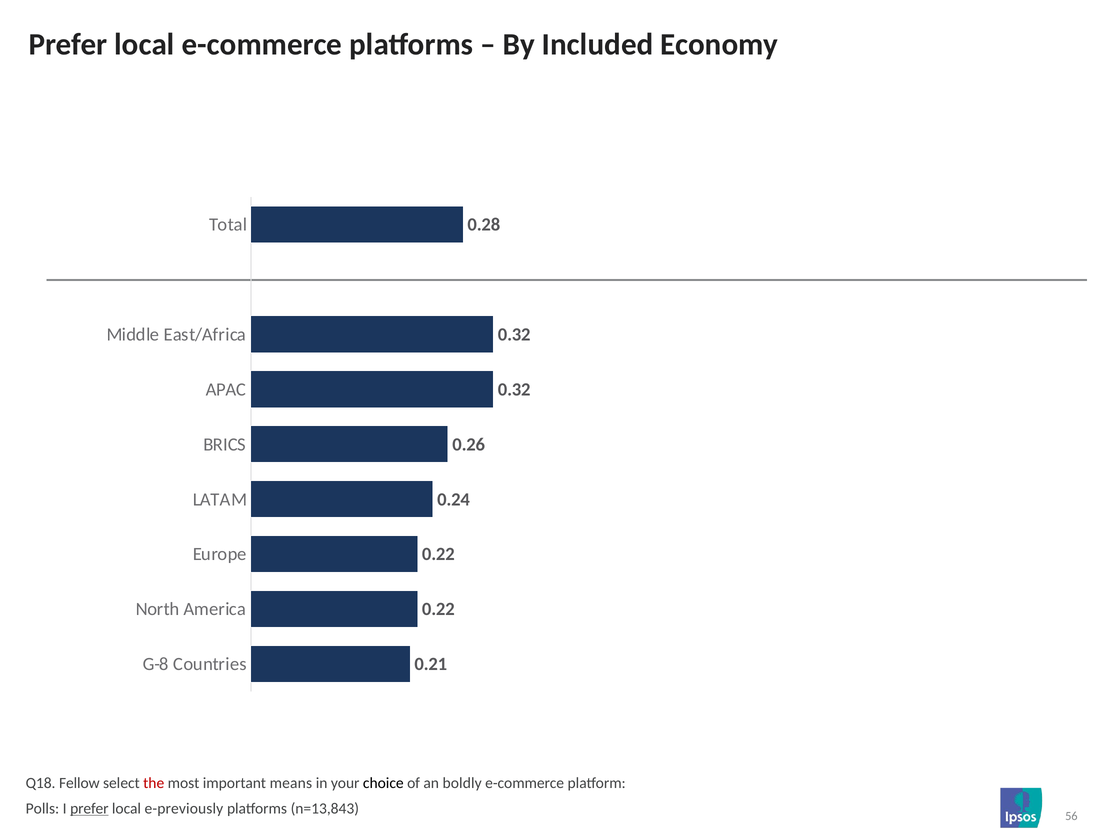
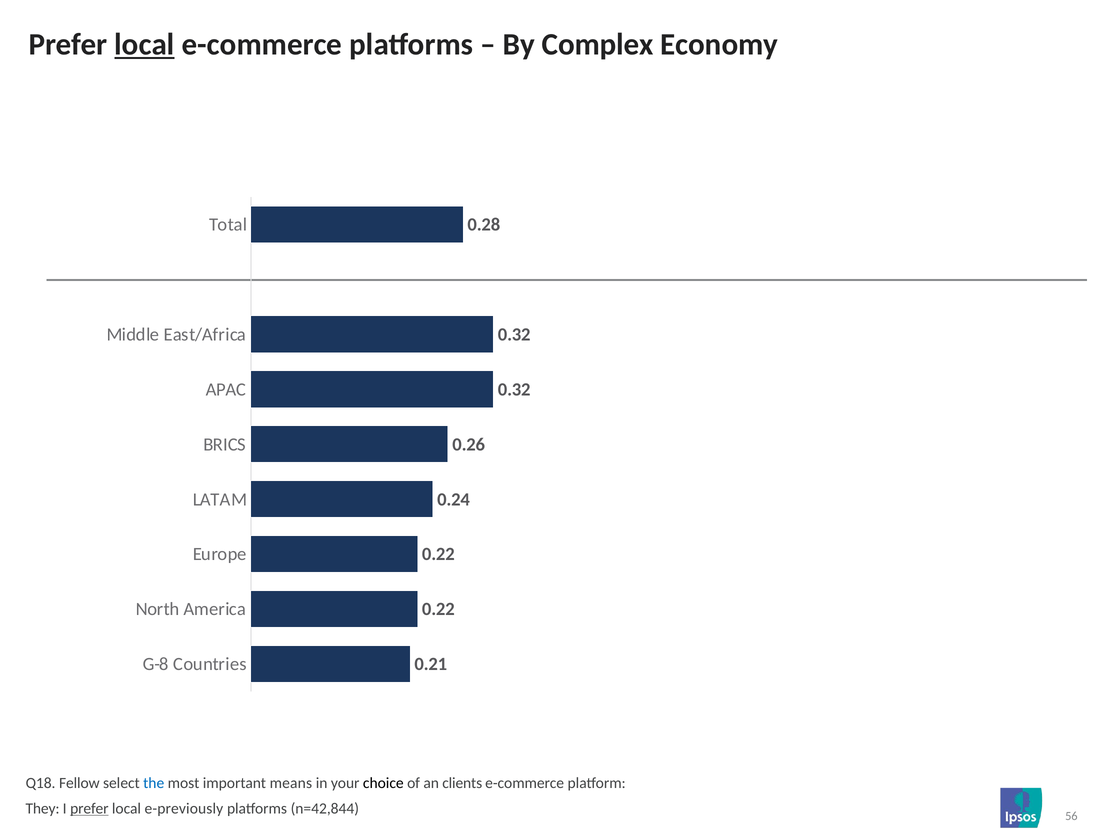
local underline: none -> present (145, 45)
Included: Included -> Complex (598, 45)
the colour: red -> blue (154, 782)
boldly: boldly -> clients (462, 782)
Polls: Polls -> They (43, 808)
n=13,843: n=13,843 -> n=42,844 (325, 808)
